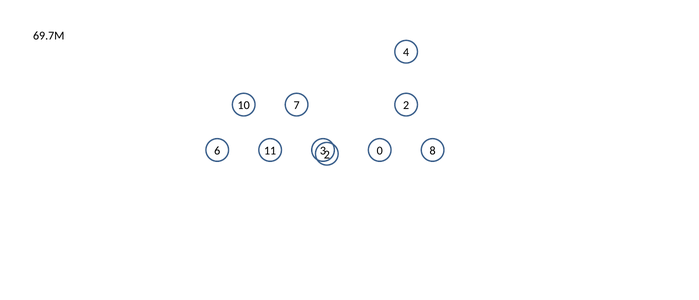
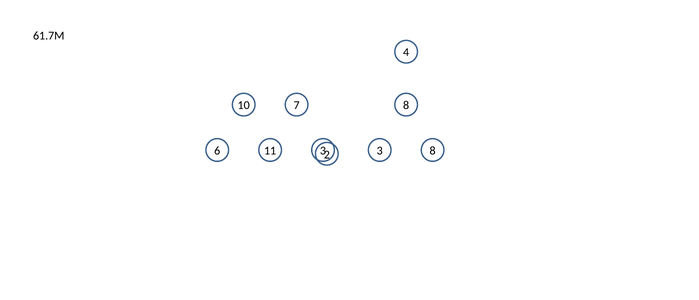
69.7M: 69.7M -> 61.7M (49, 36)
10 2: 2 -> 8 (406, 105)
6 0: 0 -> 3 (380, 151)
